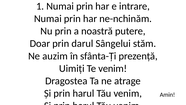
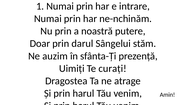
Te venim: venim -> curați (113, 68)
